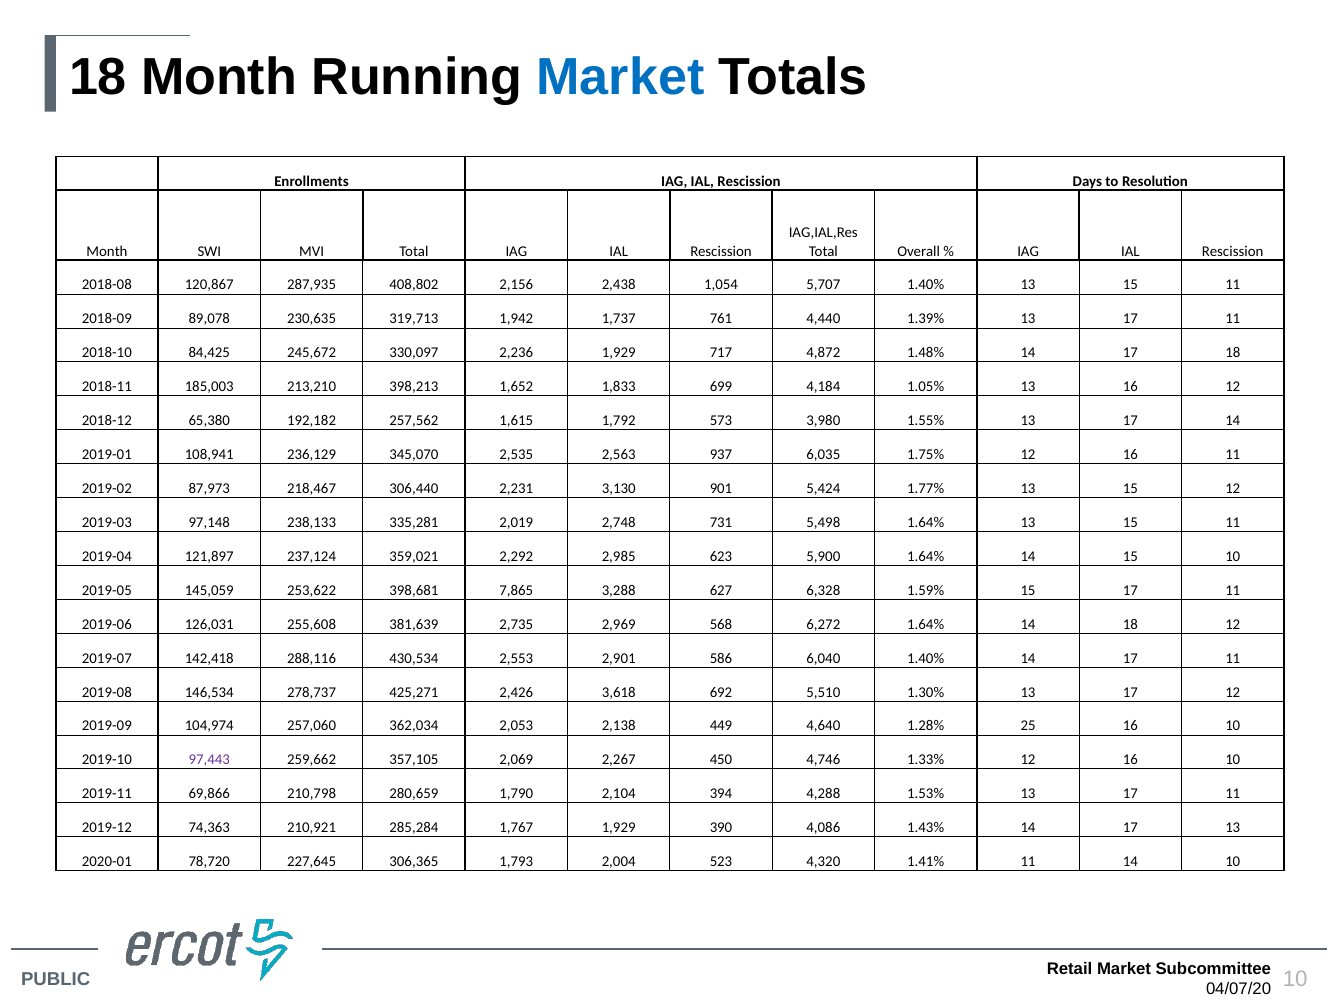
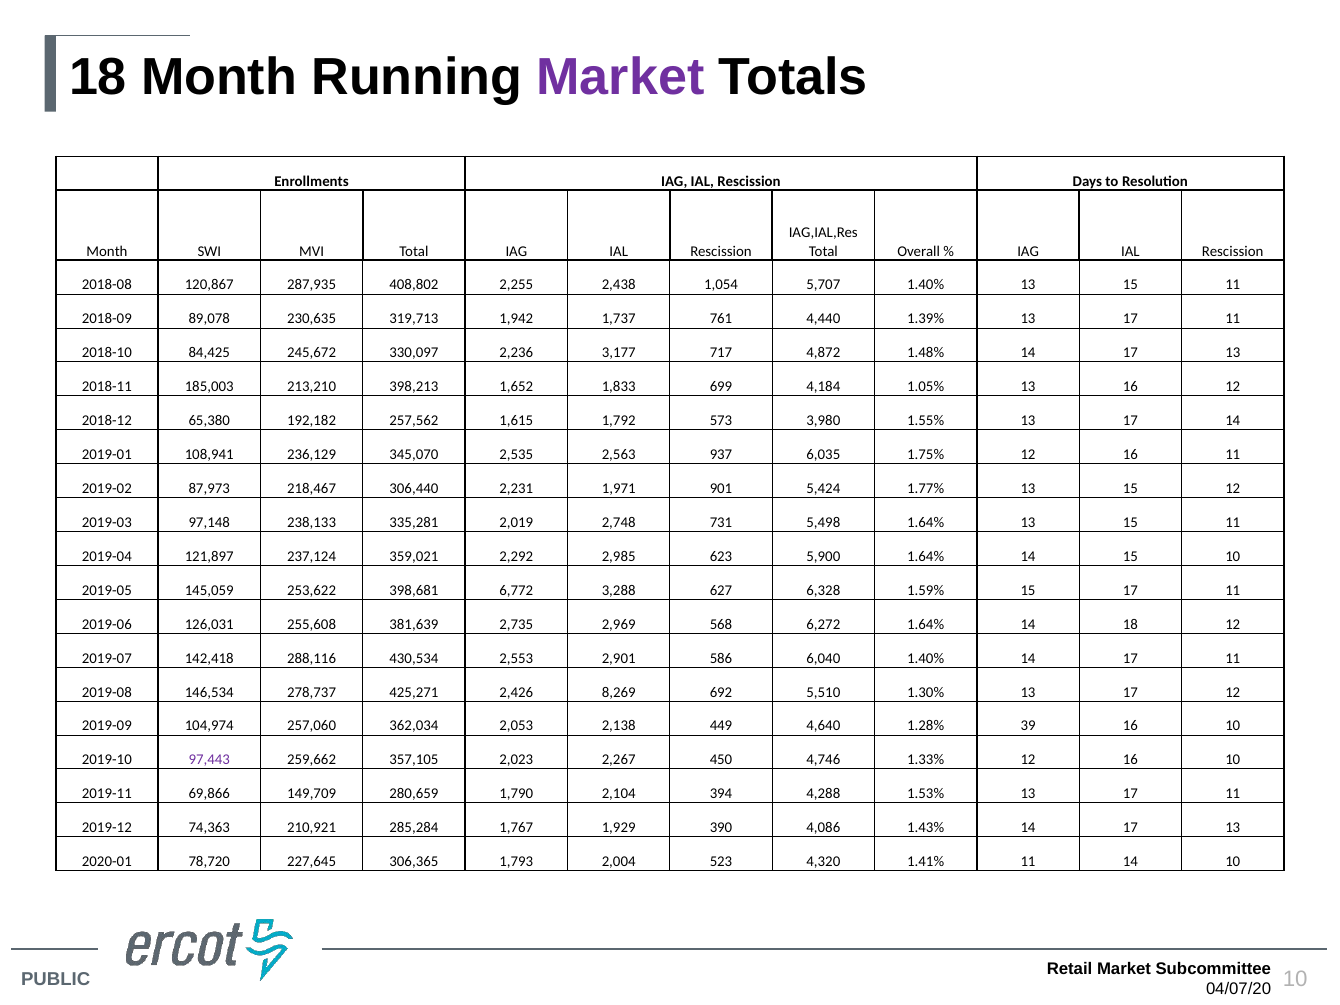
Market colour: blue -> purple (621, 77)
2,156: 2,156 -> 2,255 (516, 285)
2,236 1,929: 1,929 -> 3,177 (619, 353)
1.48% 14 17 18: 18 -> 13 (1233, 353)
3,130: 3,130 -> 1,971 (619, 489)
7,865: 7,865 -> 6,772 (516, 590)
3,618: 3,618 -> 8,269 (619, 692)
25: 25 -> 39 (1028, 726)
2,069: 2,069 -> 2,023 (516, 760)
210,798: 210,798 -> 149,709 (312, 794)
